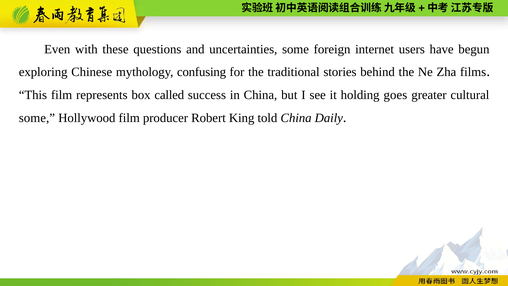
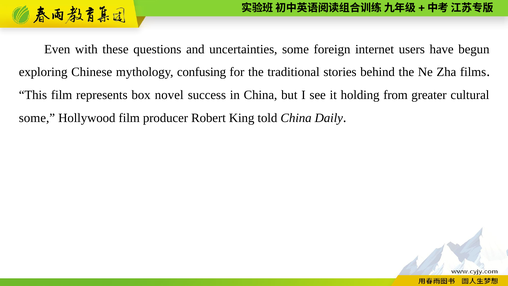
called: called -> novel (169, 95)
goes: goes -> from (396, 95)
